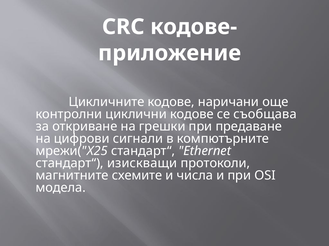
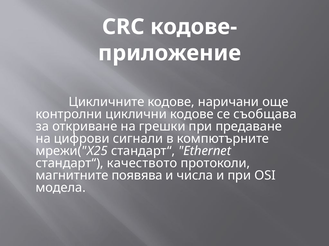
изискващи: изискващи -> качеството (142, 164)
схемите: схемите -> появява (137, 176)
